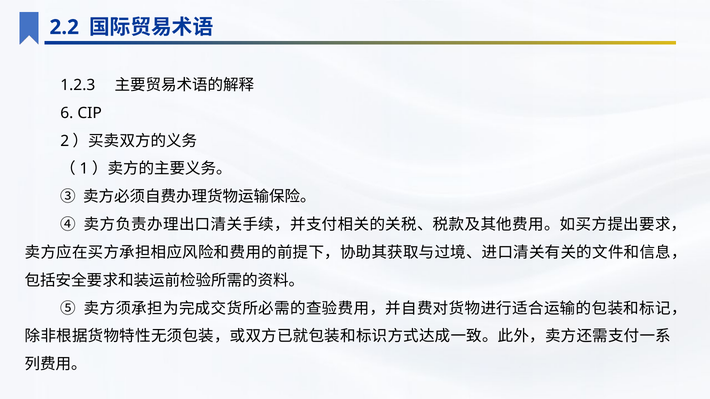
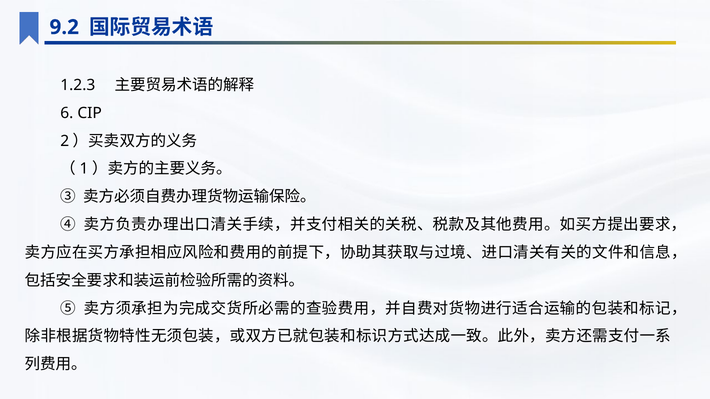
2.2: 2.2 -> 9.2 (64, 27)
